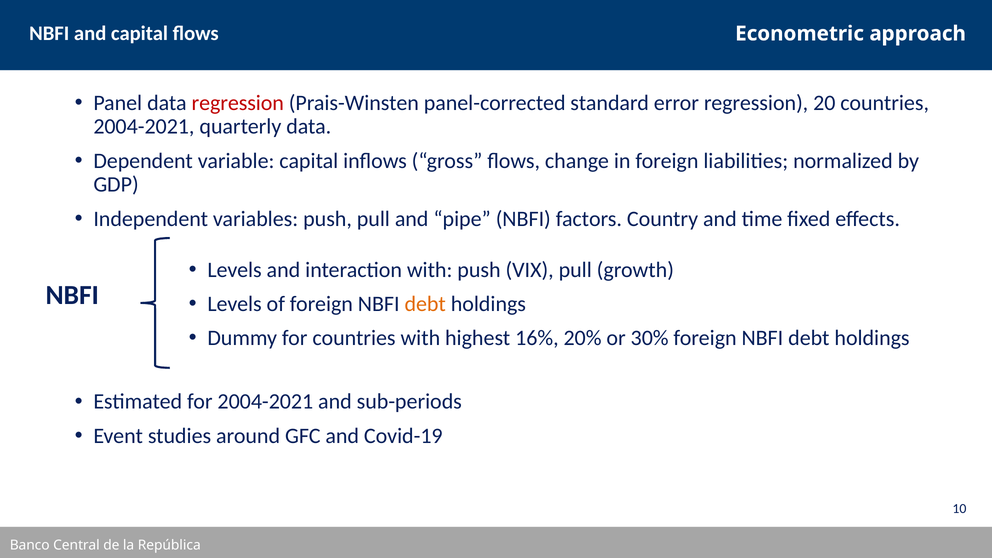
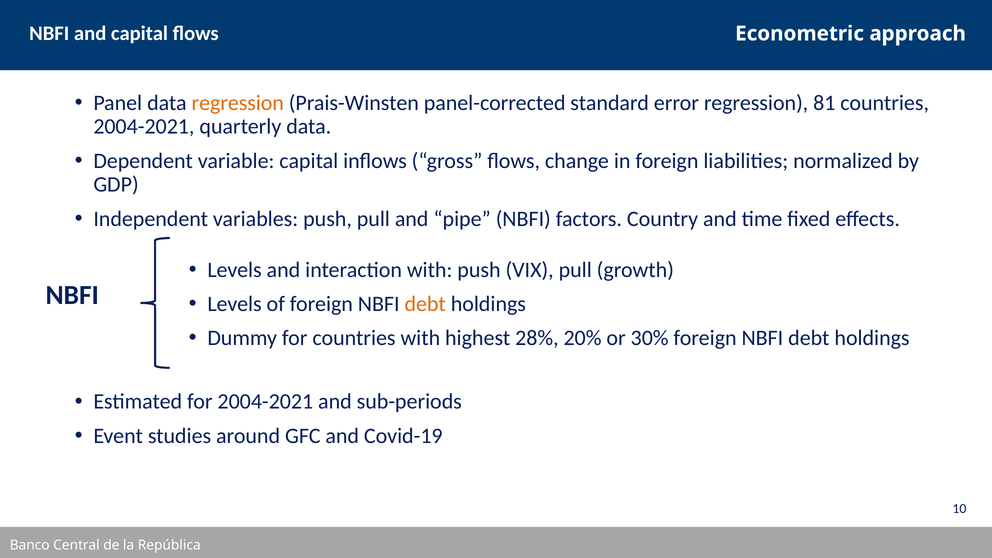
regression colour: red -> orange (238, 103)
20: 20 -> 81 (824, 103)
16%: 16% -> 28% (537, 338)
